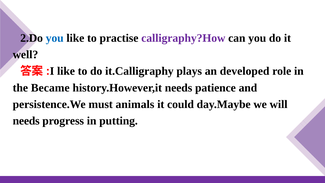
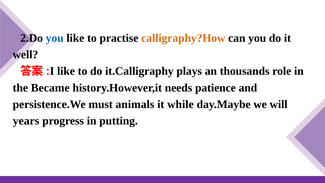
calligraphy?How colour: purple -> orange (183, 38)
developed: developed -> thousands (245, 71)
could: could -> while (180, 104)
needs: needs -> years (26, 121)
